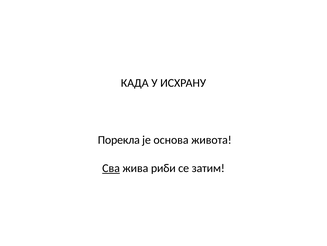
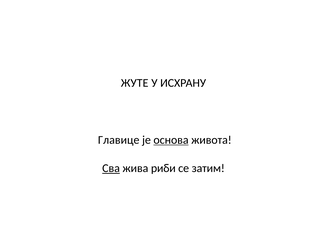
КАДА: КАДА -> ЖУТЕ (135, 83)
Порекла: Порекла -> Главице (119, 139)
основа underline: none -> present (171, 139)
